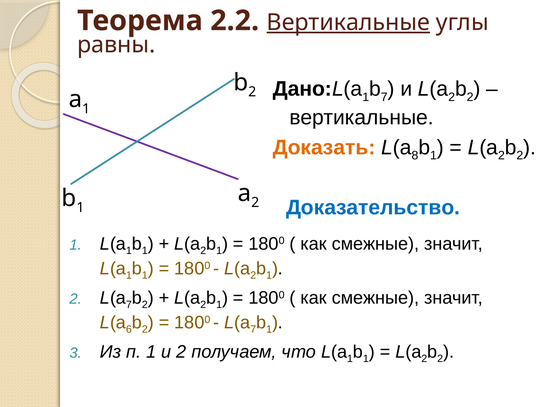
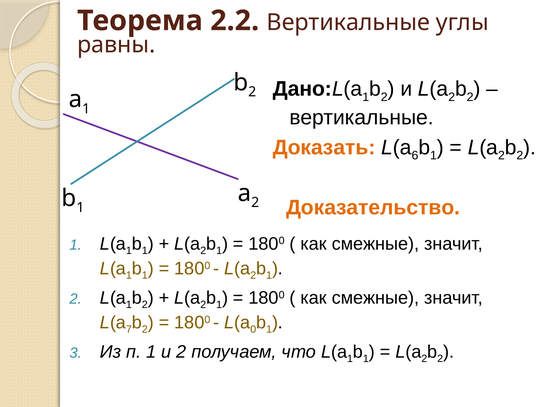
Вертикальные underline: present -> none (348, 22)
7: 7 -> 2 (384, 97)
8: 8 -> 6 (415, 155)
Доказательство colour: blue -> orange (373, 207)
7: 7 -> 1 (129, 304)
6: 6 -> 7 (129, 329)
7: 7 -> 0 (253, 329)
